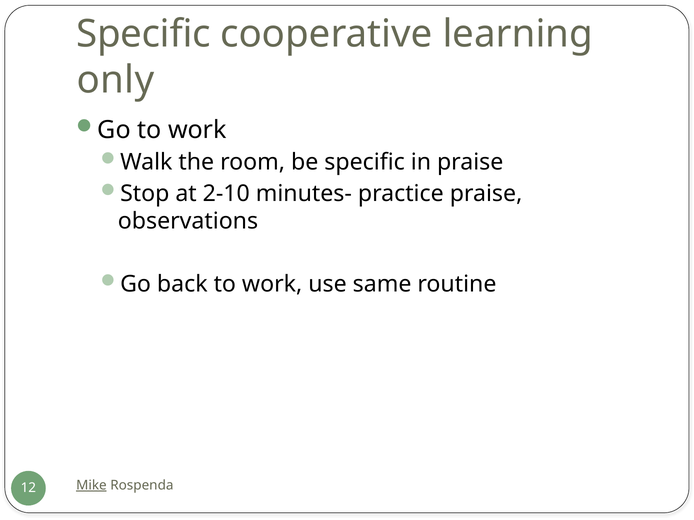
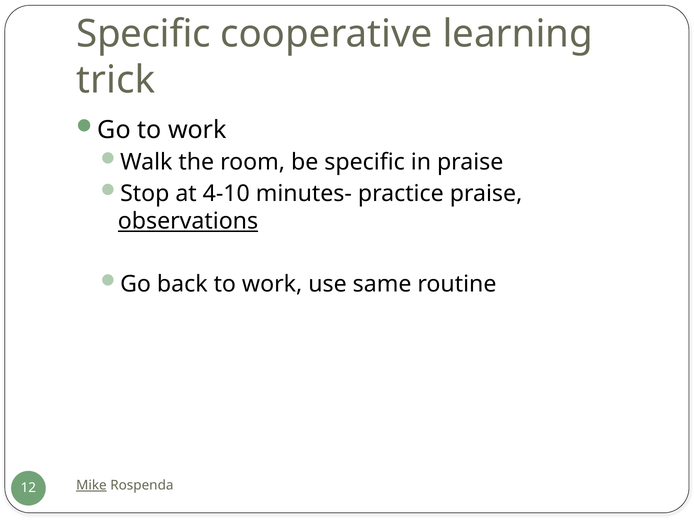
only: only -> trick (116, 80)
2-10: 2-10 -> 4-10 (226, 194)
observations underline: none -> present (188, 222)
